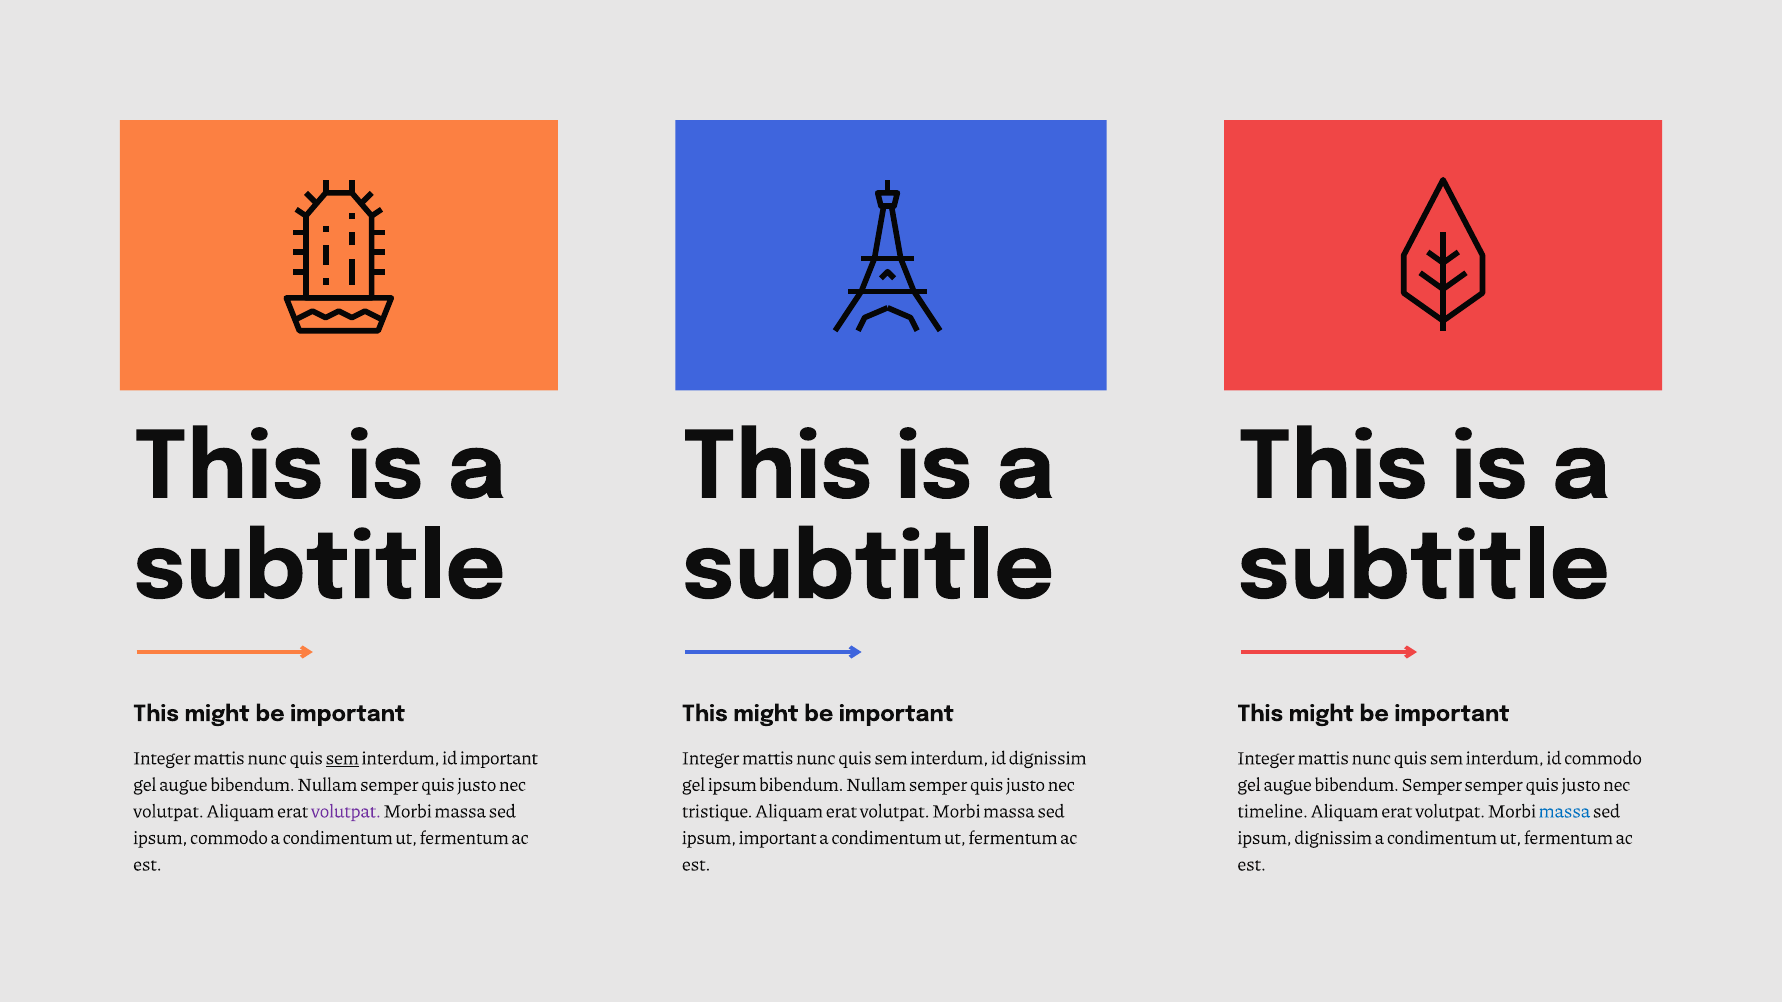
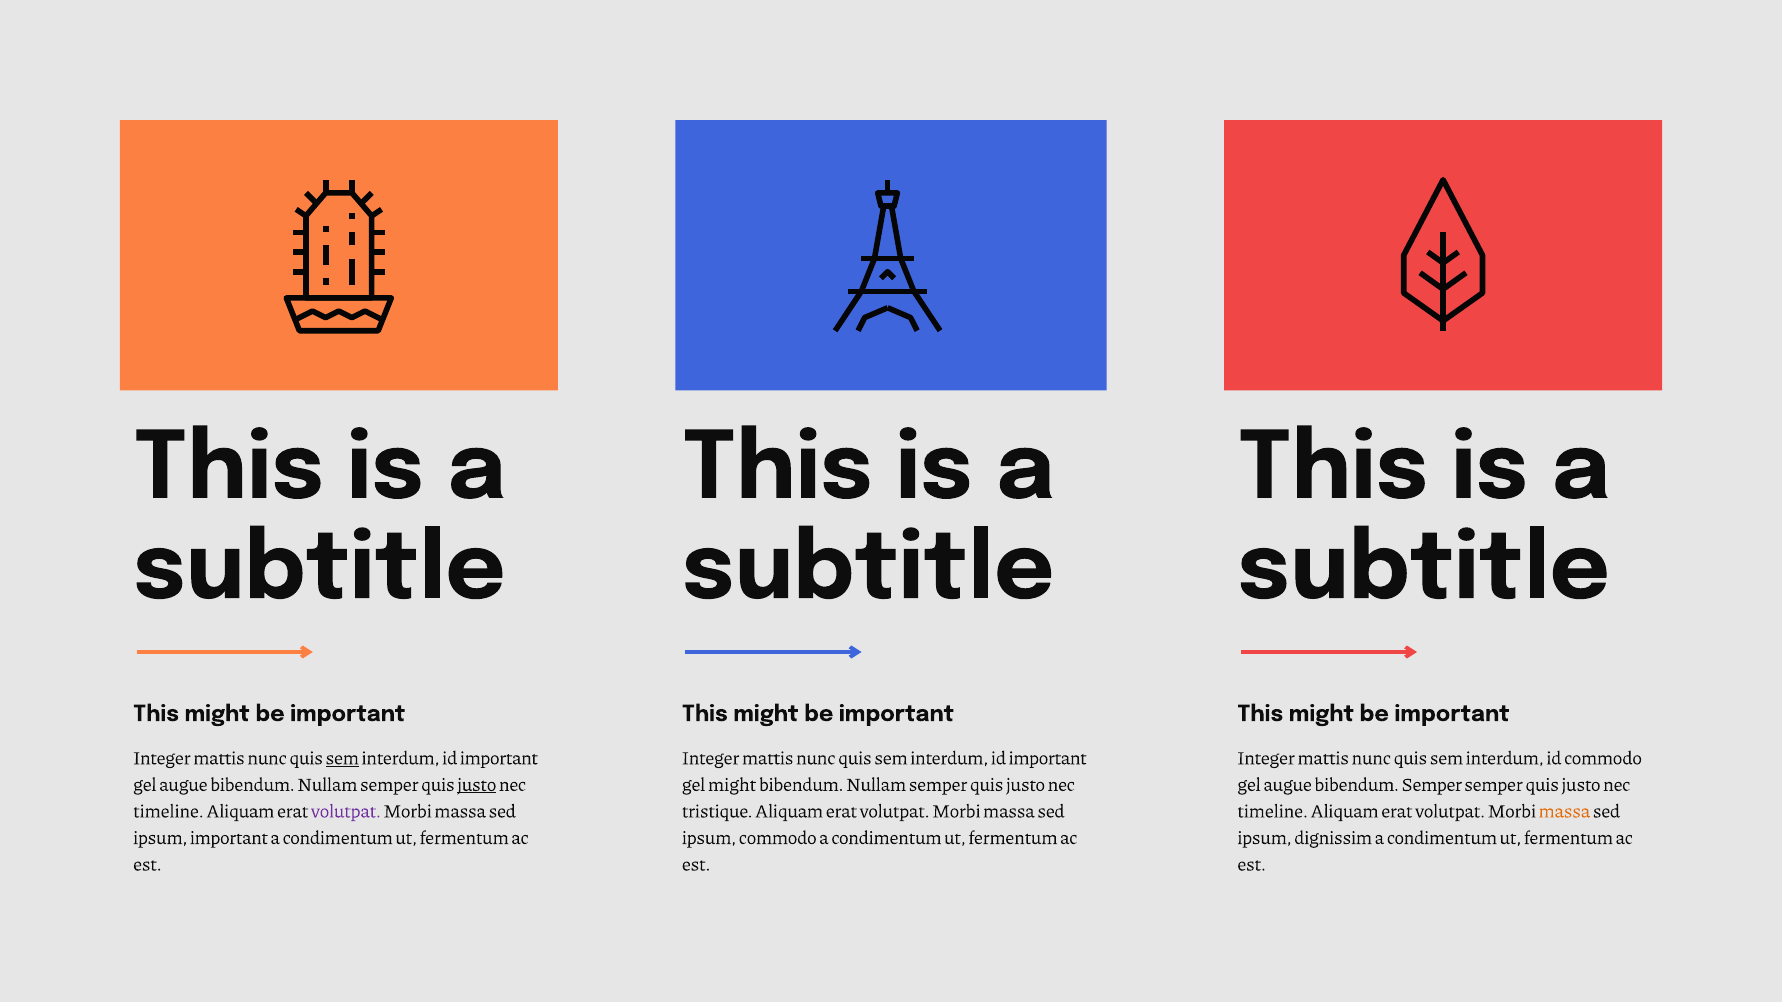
dignissim: dignissim -> important (1048, 759)
justo underline: none -> present (477, 785)
gel ipsum: ipsum -> might (732, 785)
volutpat: volutpat -> timeline (168, 812)
massa colour: blue -> orange (1564, 812)
ipsum commodo: commodo -> important (229, 838)
ipsum important: important -> commodo (778, 838)
